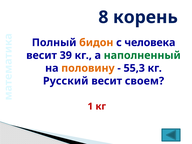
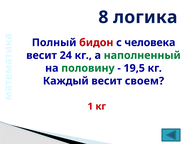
корень: корень -> логика (145, 17)
бидон colour: orange -> red (96, 43)
39: 39 -> 24 (66, 55)
половину colour: orange -> green (88, 68)
55,3: 55,3 -> 19,5 (134, 68)
Русский: Русский -> Каждый (66, 81)
